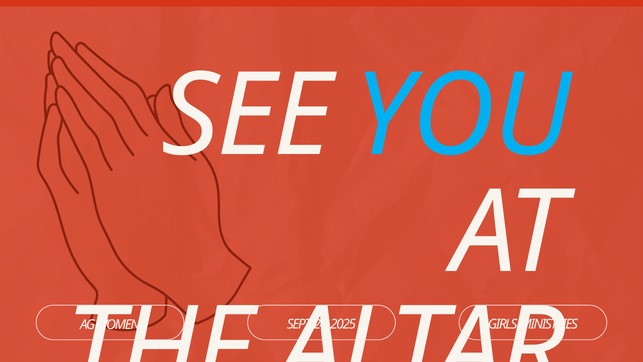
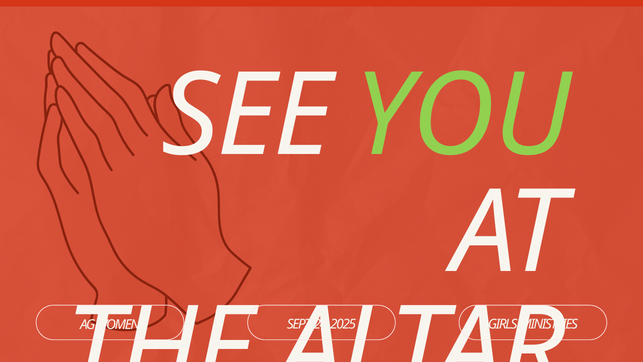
YOU colour: light blue -> light green (463, 116)
